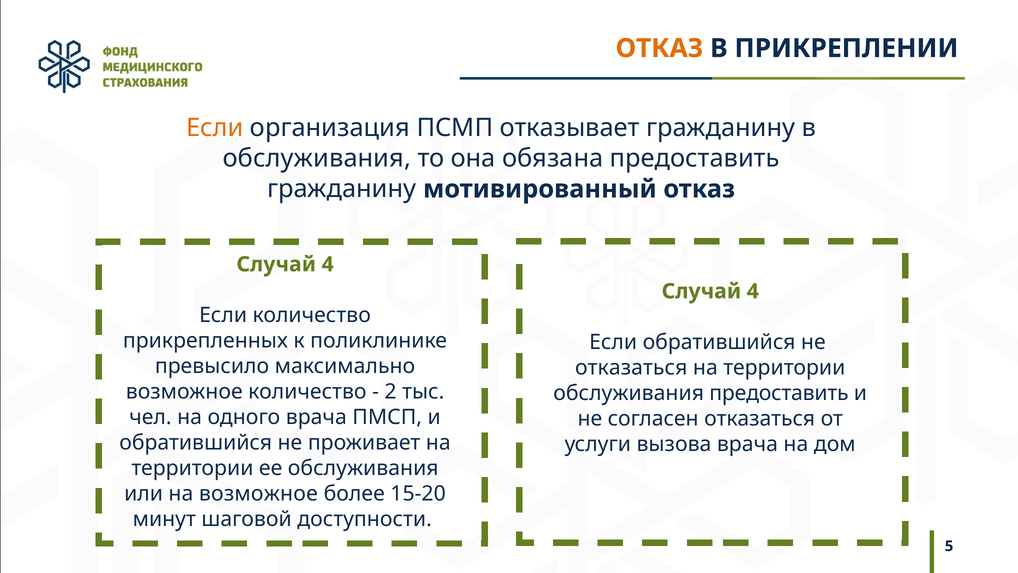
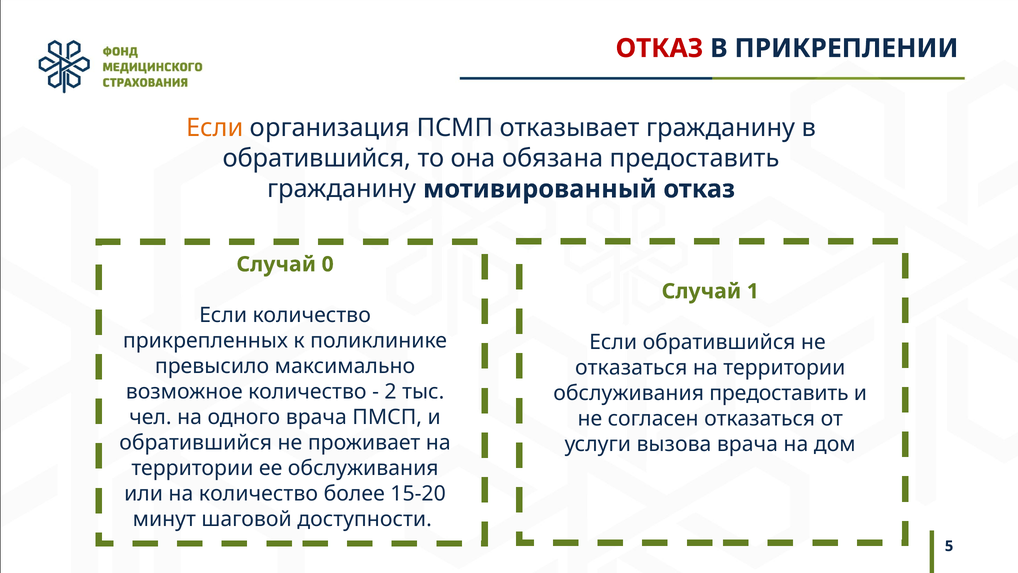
ОТКАЗ colour: orange -> red (659, 48)
обслуживания: обслуживания -> обратившийся (317, 158)
4: 4 -> 0 (328, 264)
4: 4 -> 1 (753, 291)
на возможное: возможное -> количество (258, 493)
